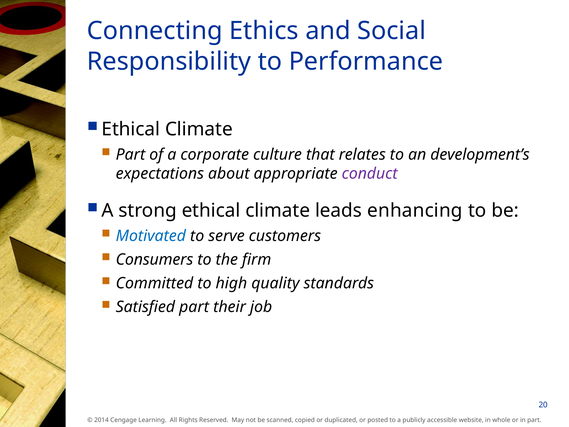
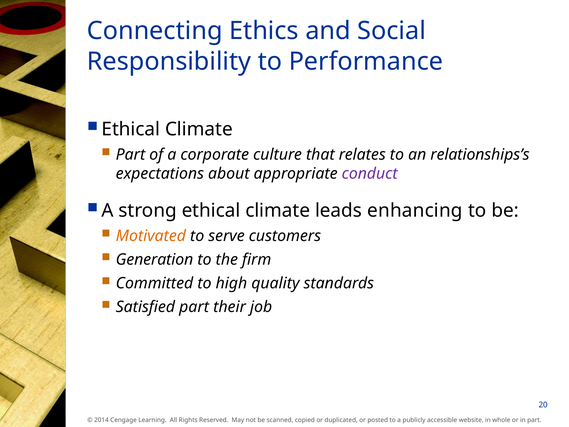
development’s: development’s -> relationships’s (480, 154)
Motivated colour: blue -> orange (151, 236)
Consumers: Consumers -> Generation (155, 259)
